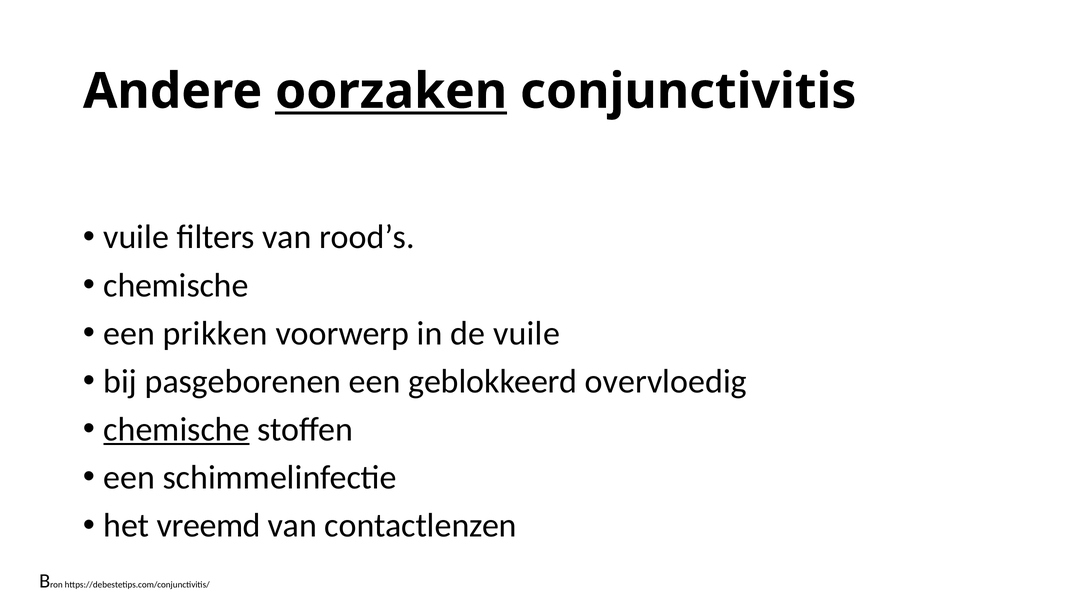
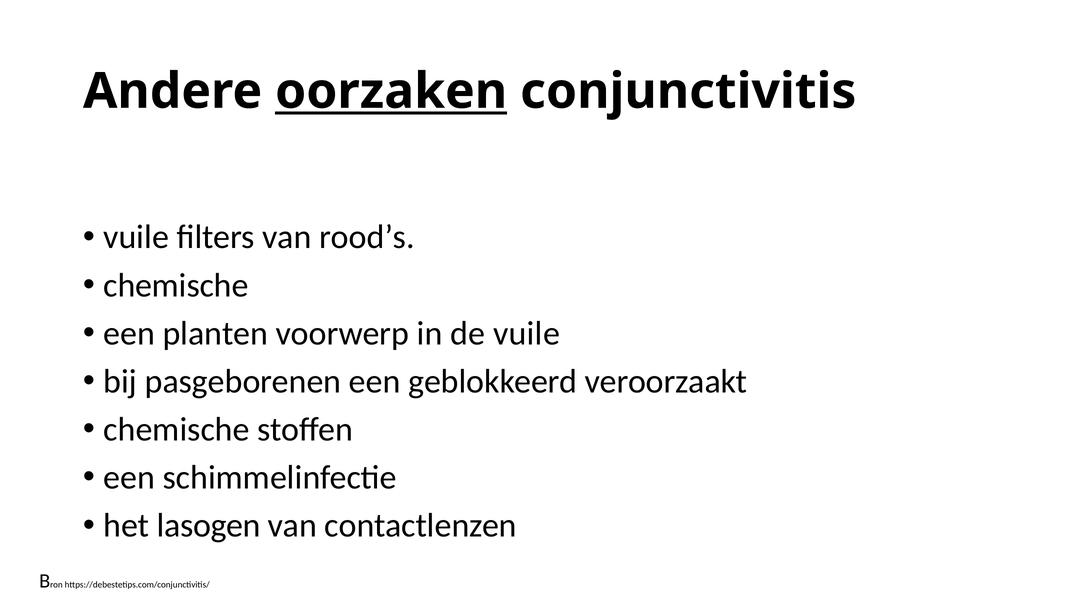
prikken: prikken -> planten (215, 333)
overvloedig: overvloedig -> veroorzaakt (666, 381)
chemische underline: present -> none (176, 430)
vreemd: vreemd -> lasogen (209, 526)
